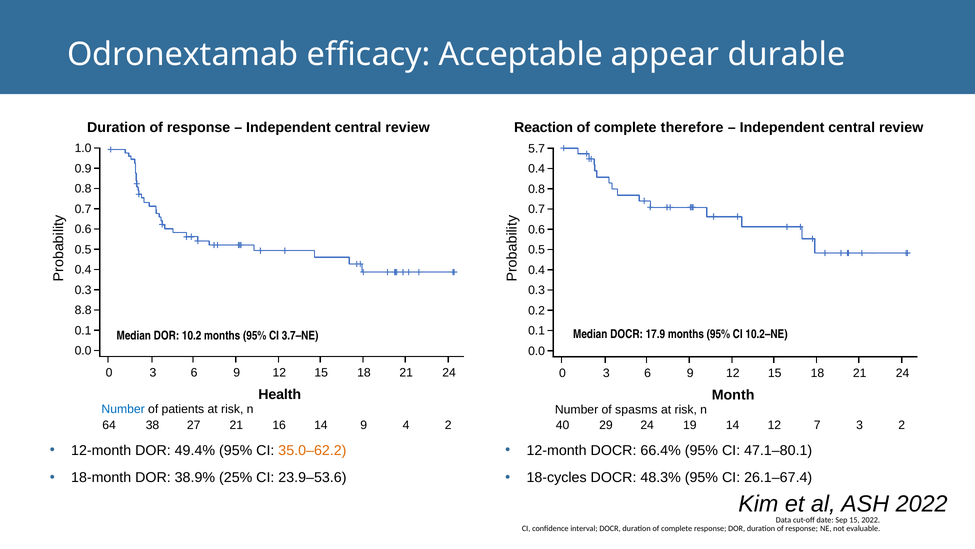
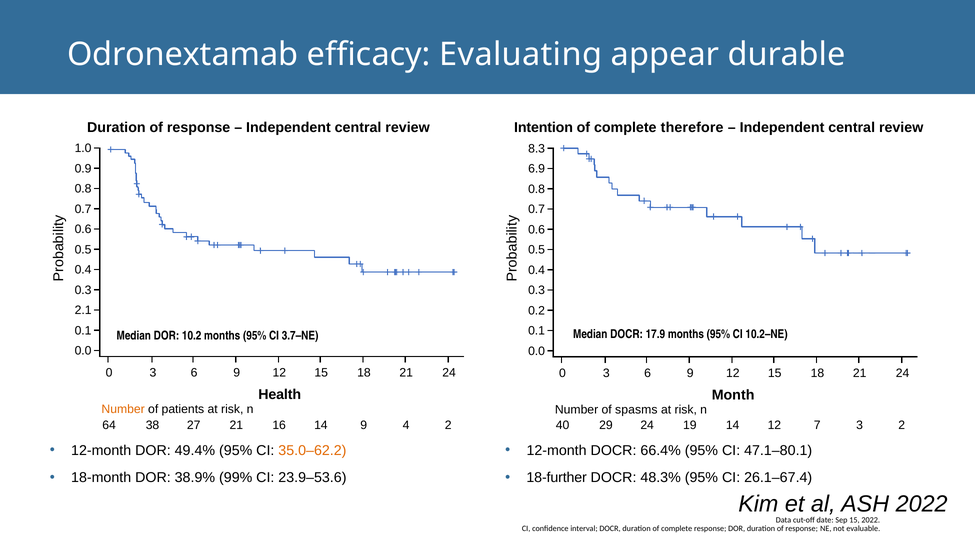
Acceptable: Acceptable -> Evaluating (521, 55)
Reaction: Reaction -> Intention (544, 127)
5.7: 5.7 -> 8.3 (537, 149)
0.4: 0.4 -> 6.9 (537, 169)
8.8: 8.8 -> 2.1 (83, 310)
Number colour: blue -> orange (123, 409)
25%: 25% -> 99% (236, 477)
18-cycles: 18-cycles -> 18-further (557, 477)
